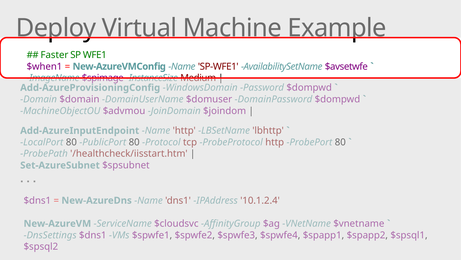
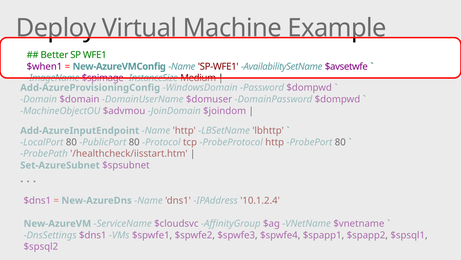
Faster: Faster -> Better (54, 55)
